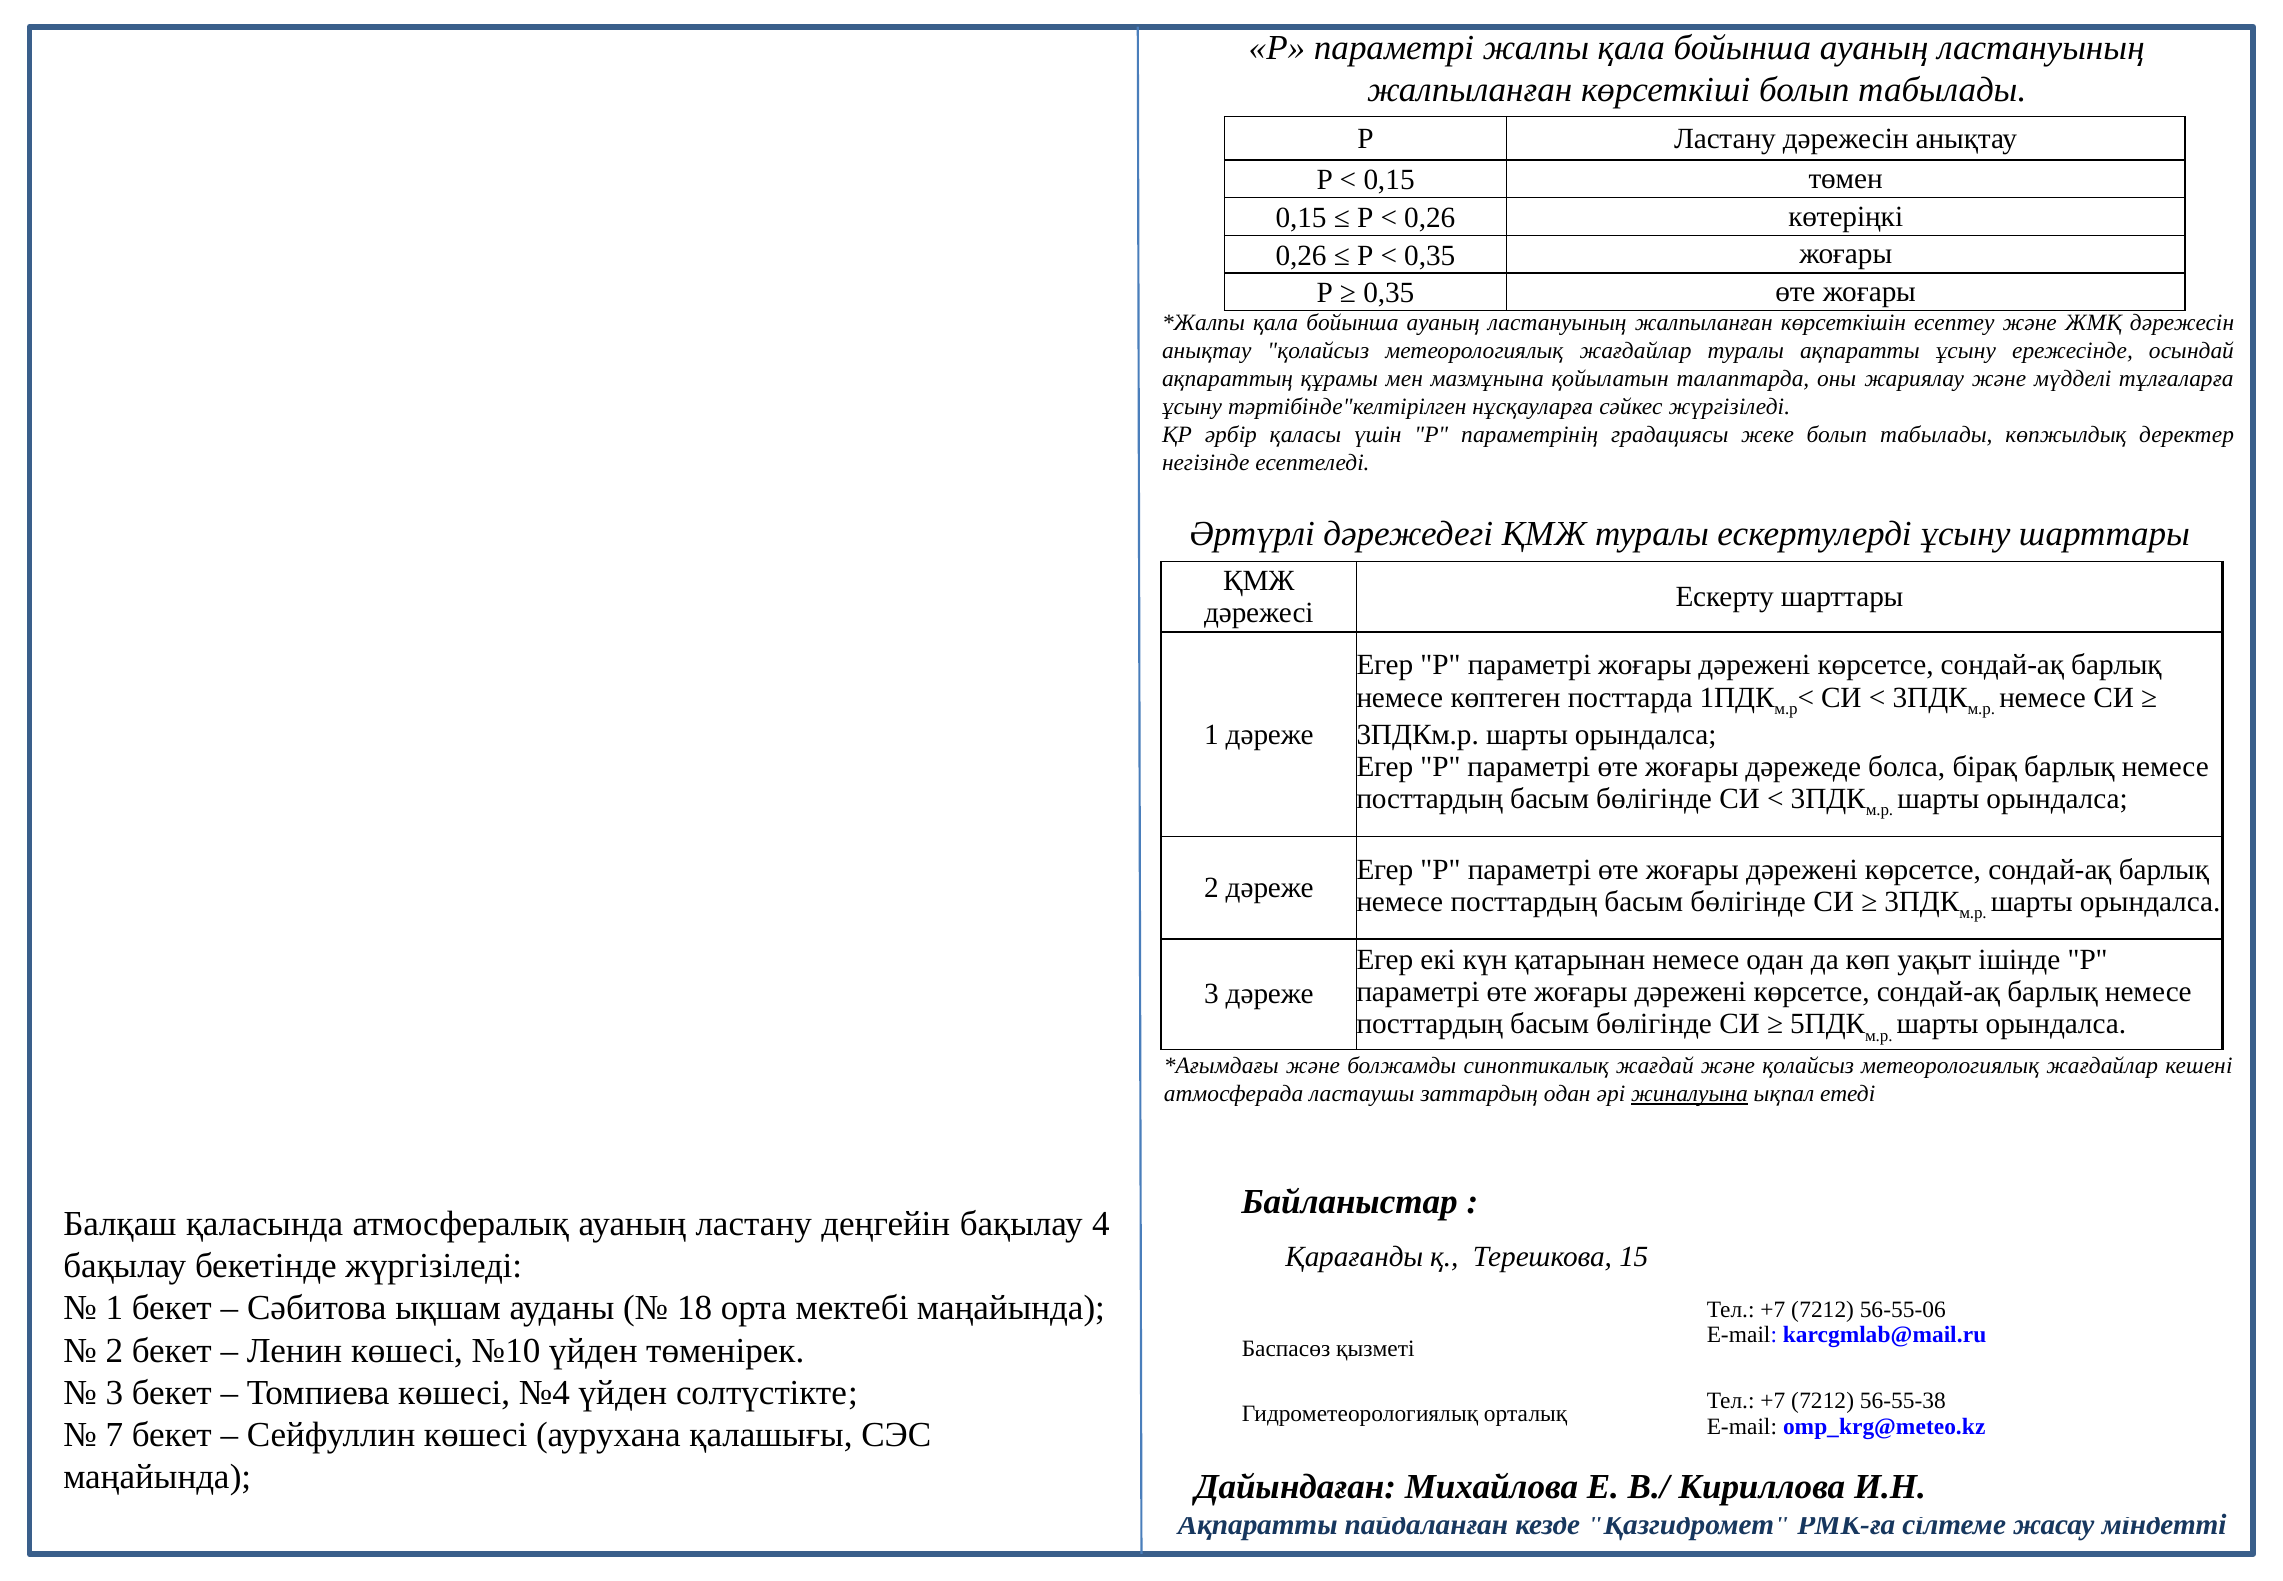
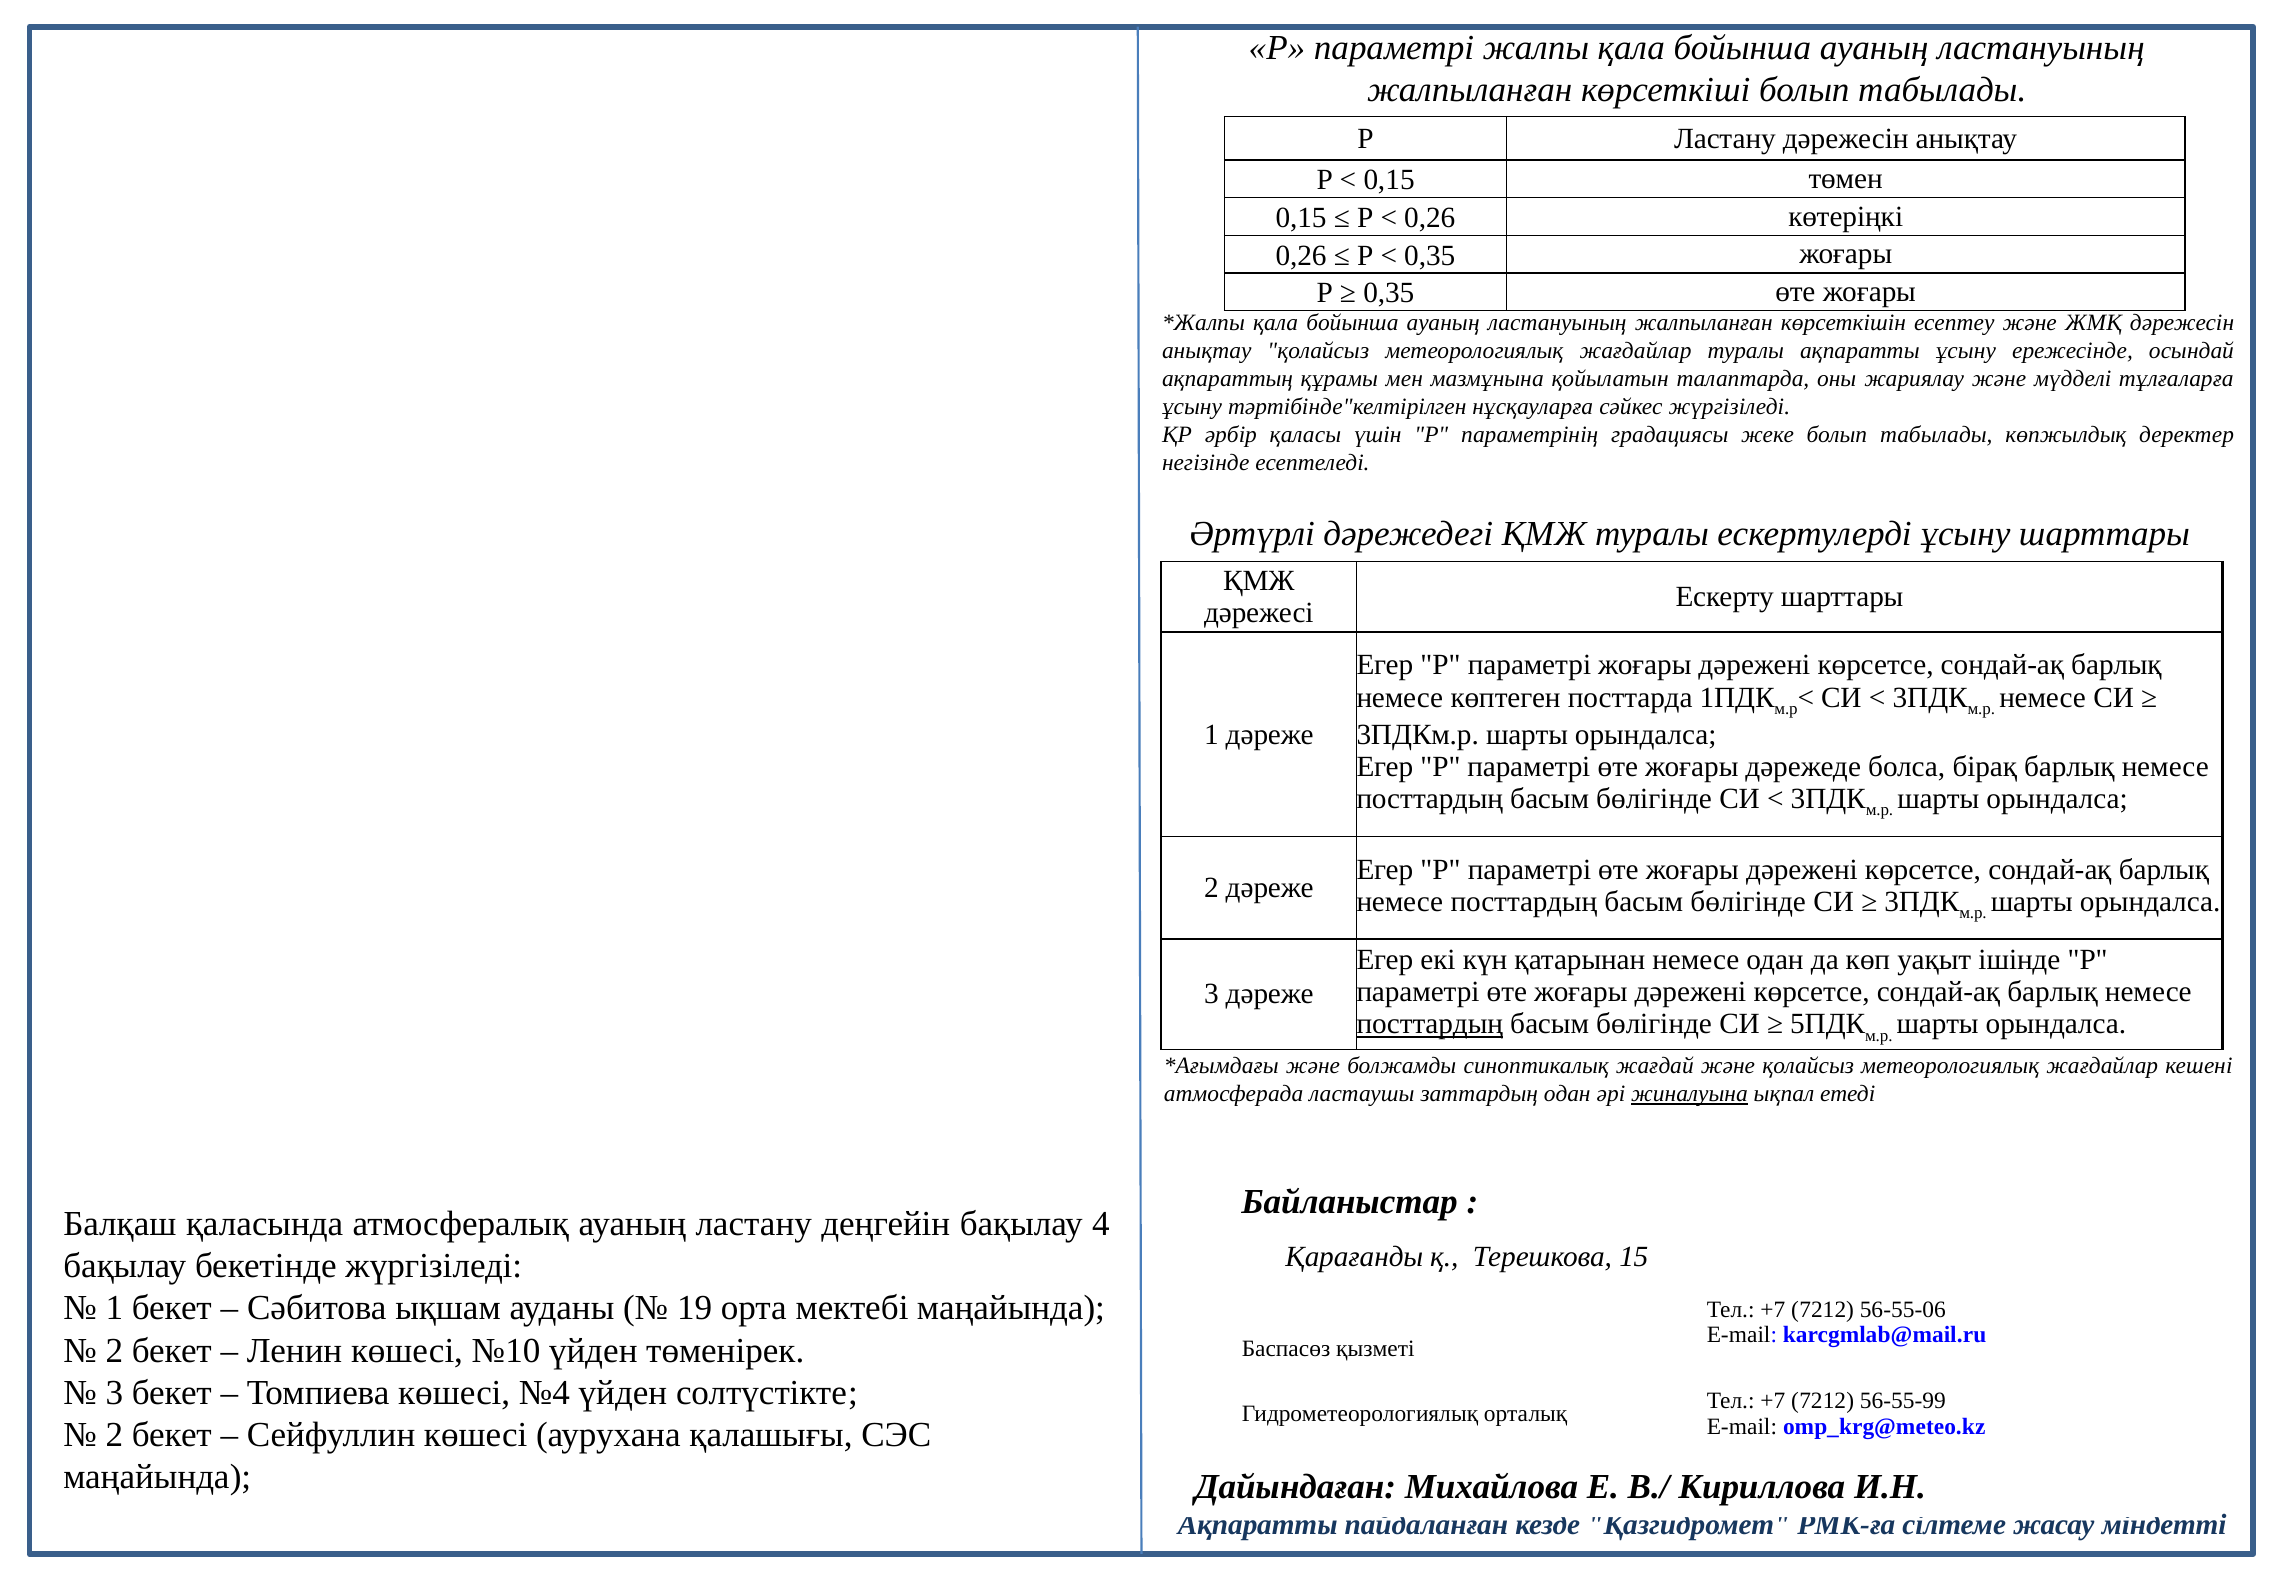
посттардың underline: none -> present (1430, 1024)
18: 18 -> 19 (695, 1308)
56-55-38: 56-55-38 -> 56-55-99 (1903, 1400)
7: 7 -> 2 (114, 1434)
